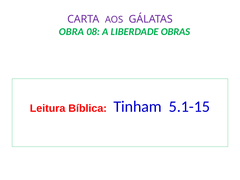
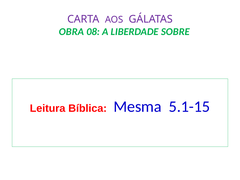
OBRAS: OBRAS -> SOBRE (175, 32)
Tinham: Tinham -> Mesma (138, 107)
